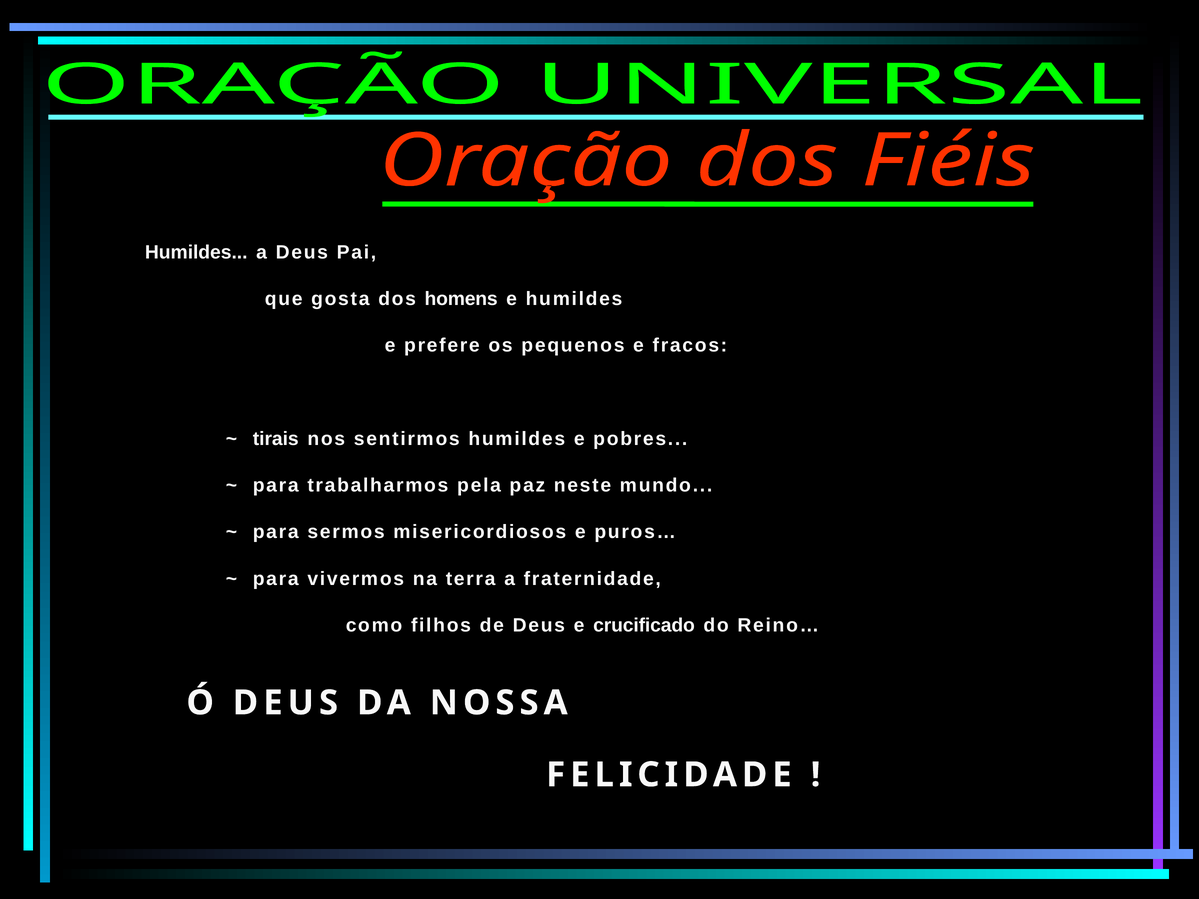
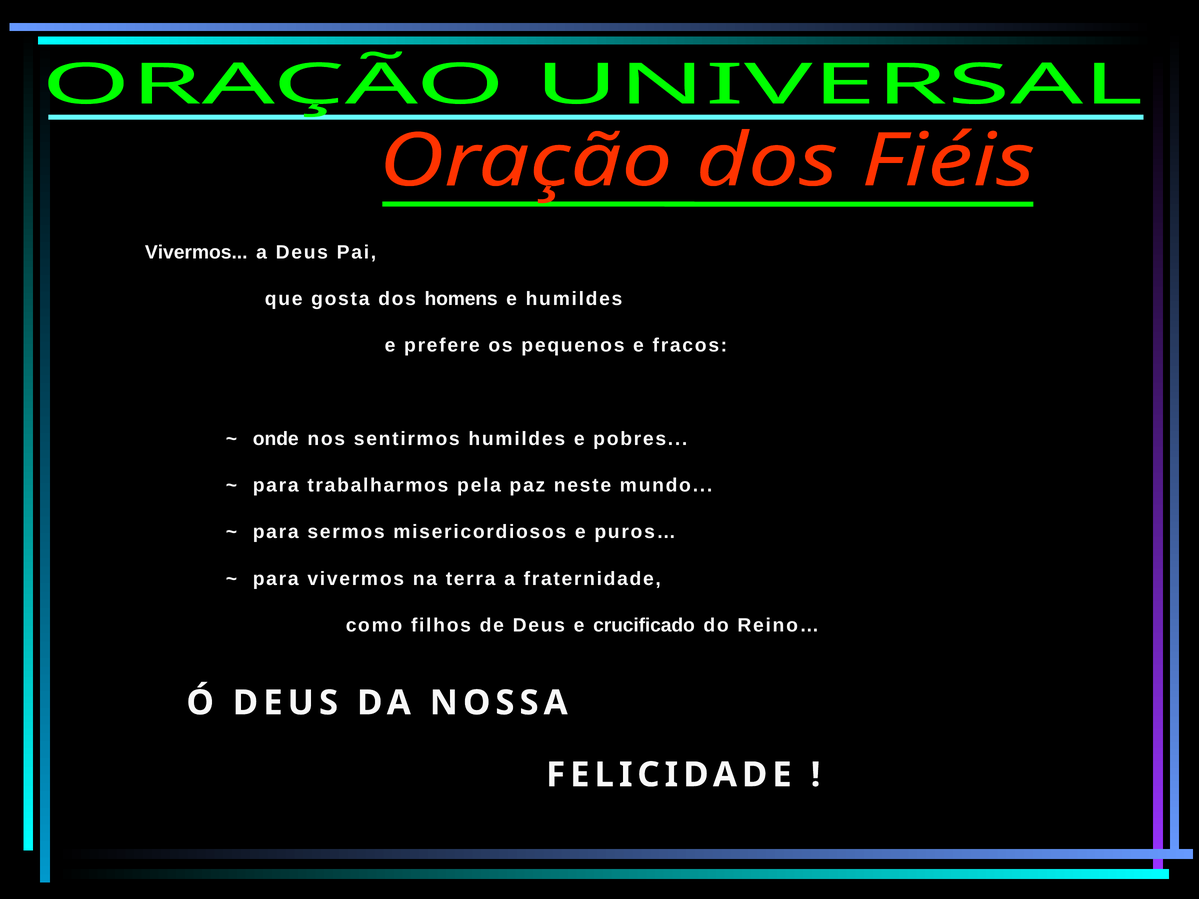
Humildes: Humildes -> Vivermos (196, 252)
tirais: tirais -> onde (276, 439)
